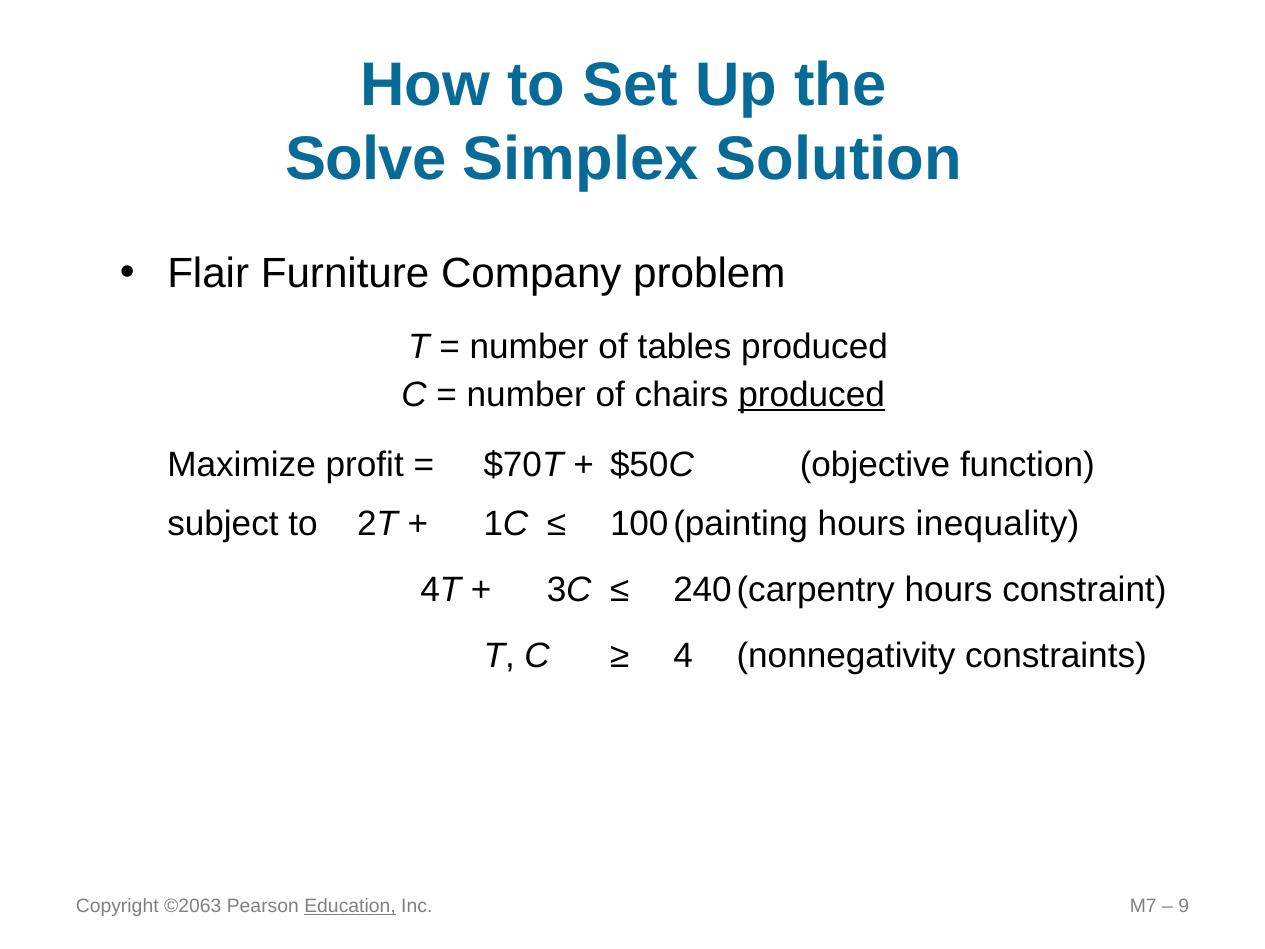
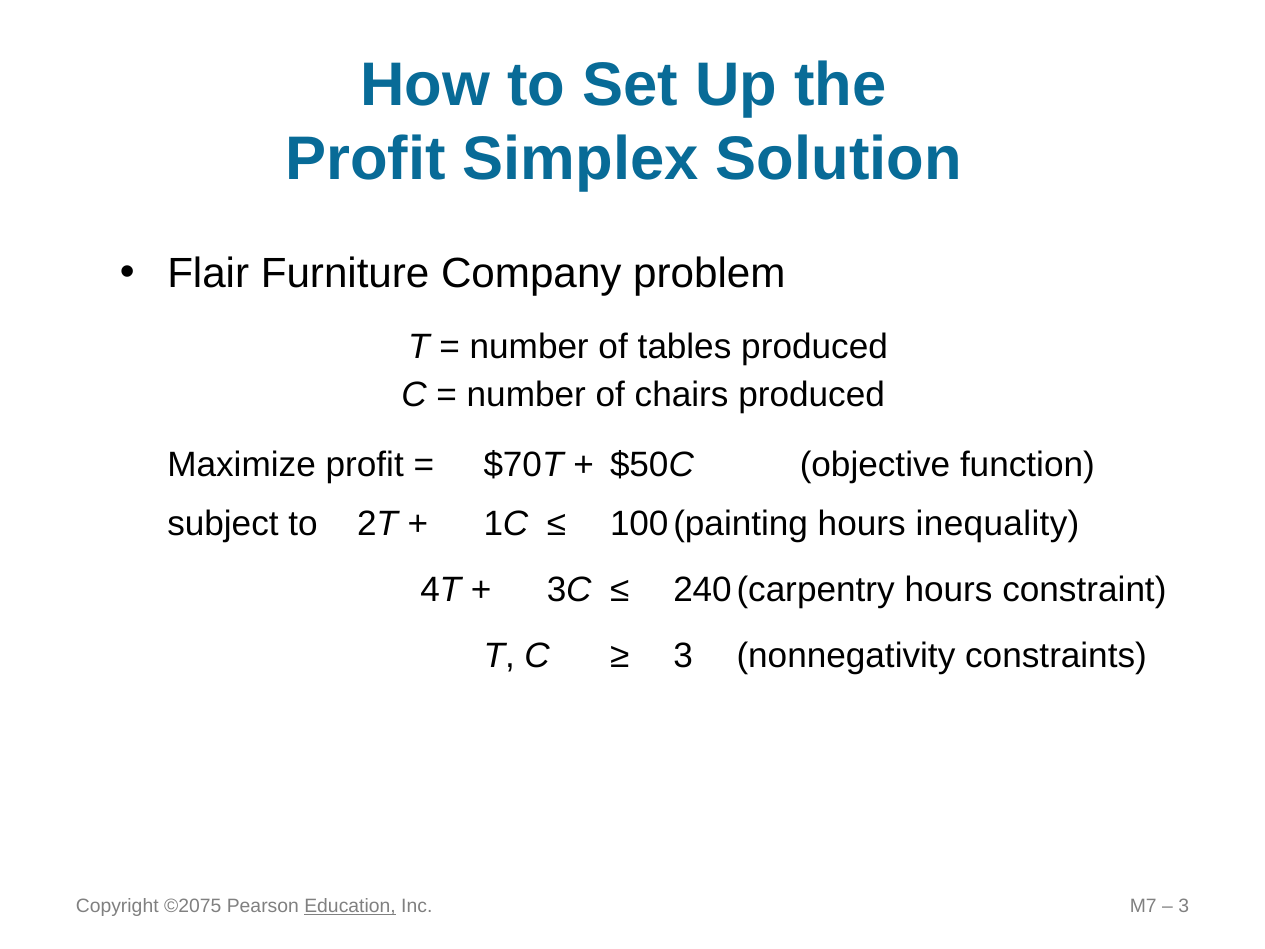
Solve: Solve -> Profit (366, 159)
produced underline: present -> none (812, 395)
4: 4 -> 3 (683, 656)
©2063: ©2063 -> ©2075 (193, 906)
9: 9 -> 3 (1184, 906)
